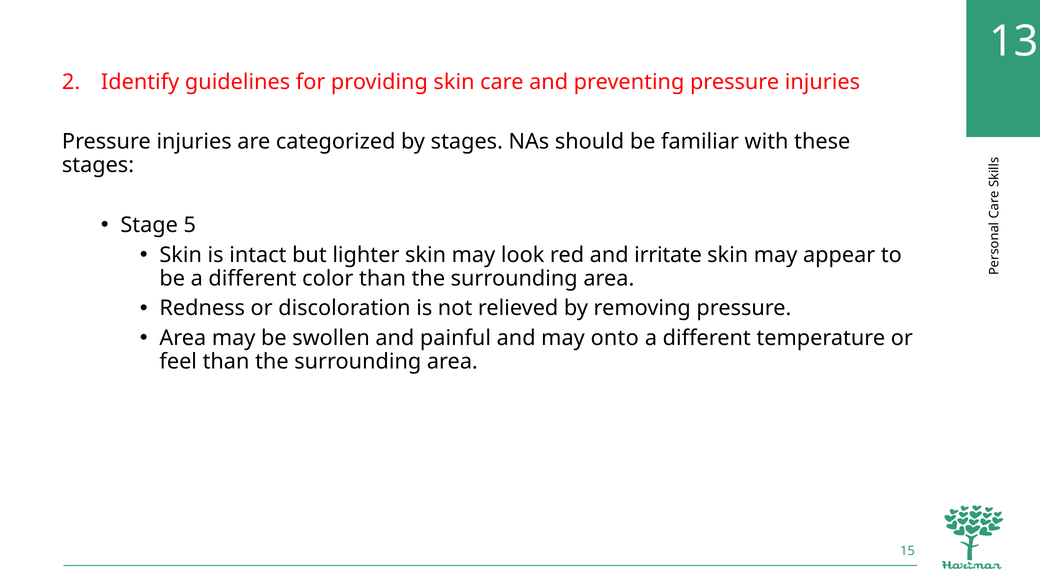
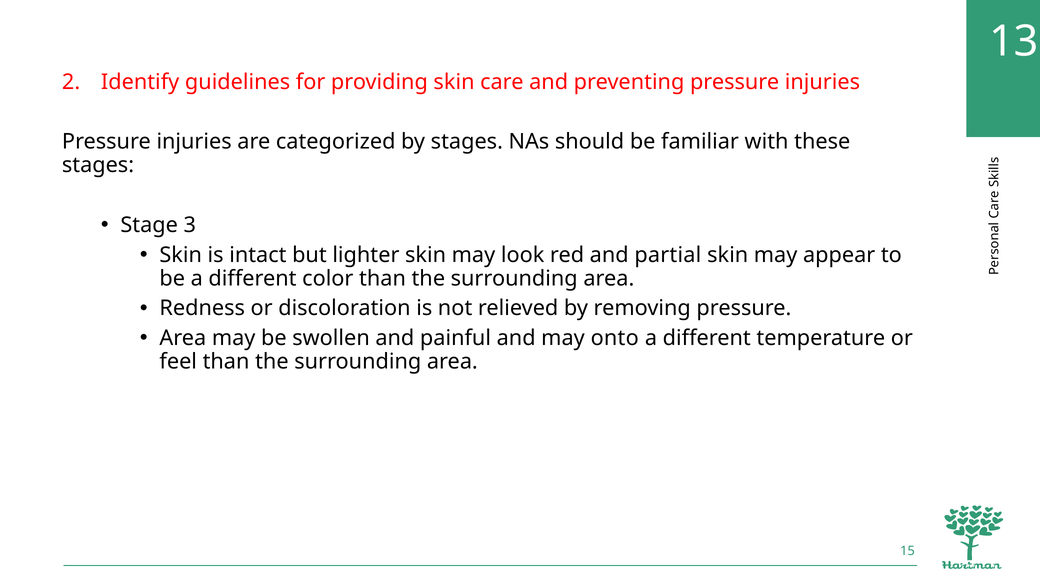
5: 5 -> 3 (190, 225)
irritate: irritate -> partial (668, 255)
